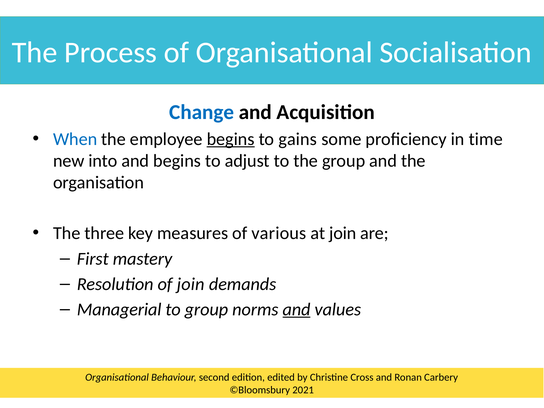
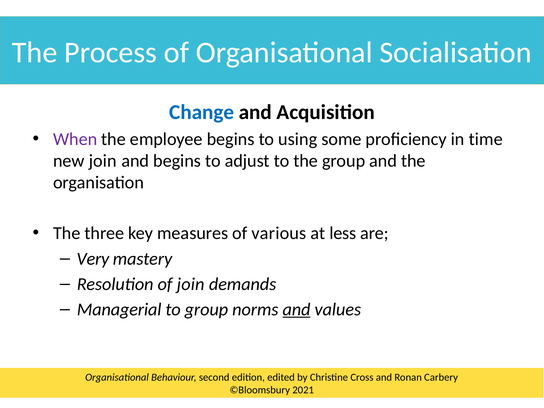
When colour: blue -> purple (75, 139)
begins underline: present -> none (231, 139)
gains: gains -> using (298, 139)
new into: into -> join (103, 161)
at join: join -> less (343, 233)
First: First -> Very (93, 259)
